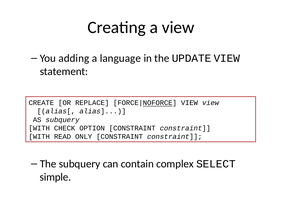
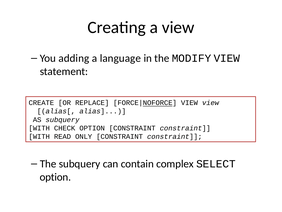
UPDATE: UPDATE -> MODIFY (192, 58)
simple: simple -> option (55, 177)
